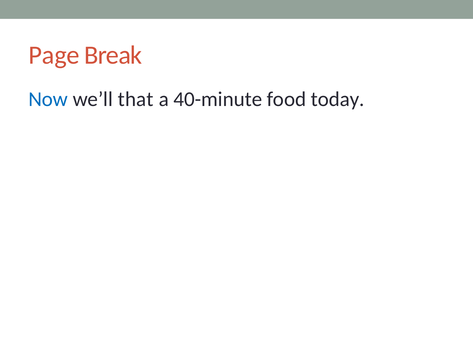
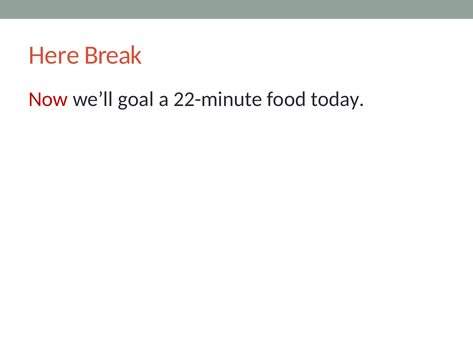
Page: Page -> Here (54, 55)
Now colour: blue -> red (48, 99)
that: that -> goal (136, 99)
40-minute: 40-minute -> 22-minute (218, 99)
